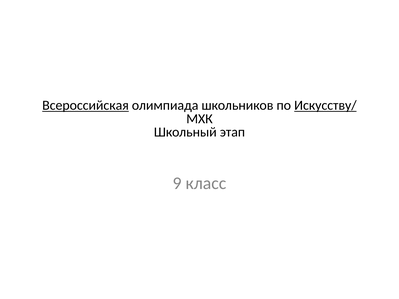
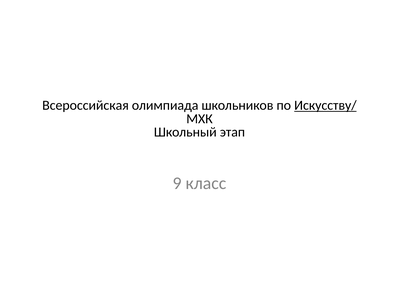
Всероссийская underline: present -> none (86, 105)
